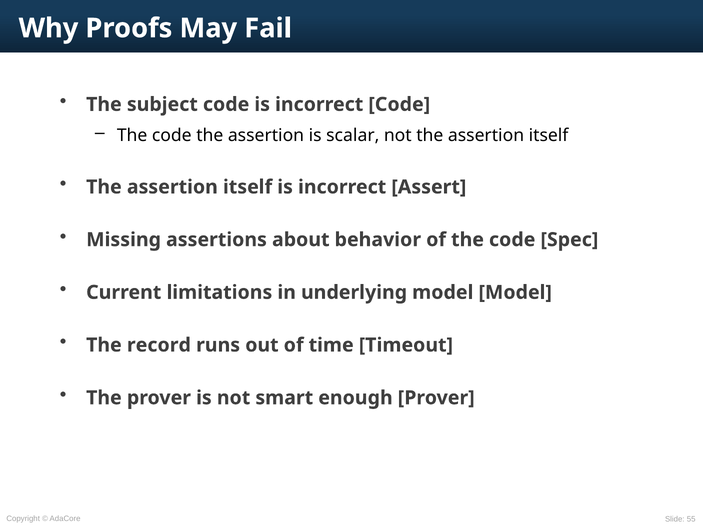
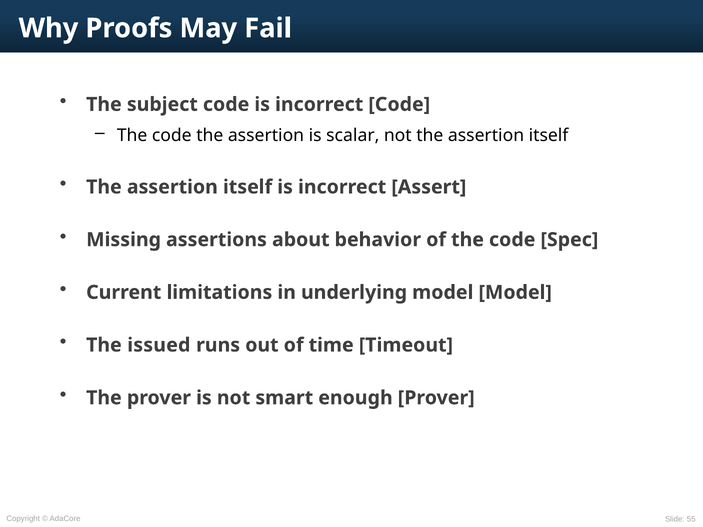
record: record -> issued (159, 345)
